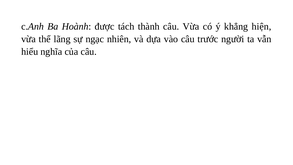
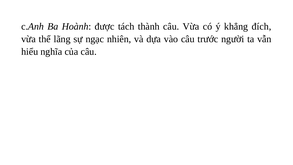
hiện: hiện -> đích (262, 27)
